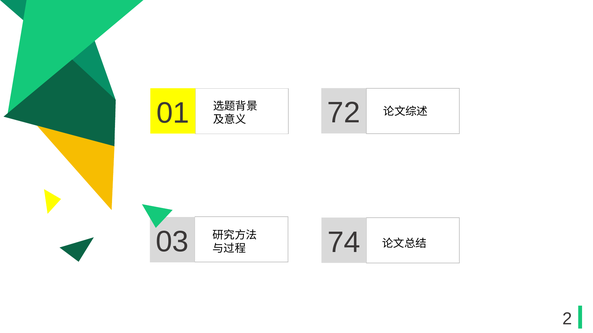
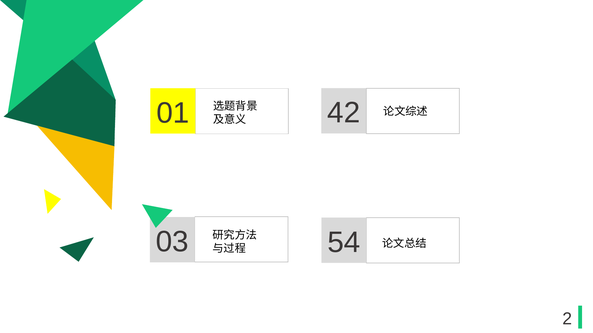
72: 72 -> 42 (344, 113)
74: 74 -> 54 (344, 243)
